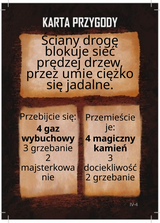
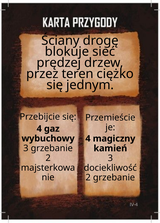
umie: umie -> teren (78, 74)
jadalne: jadalne -> jednym (90, 85)
